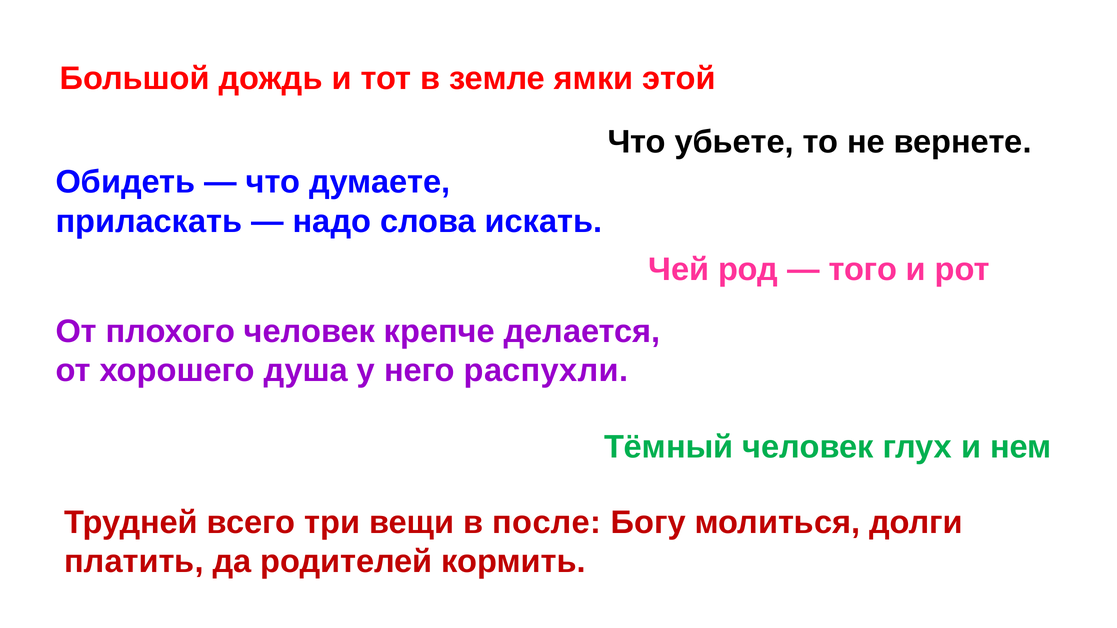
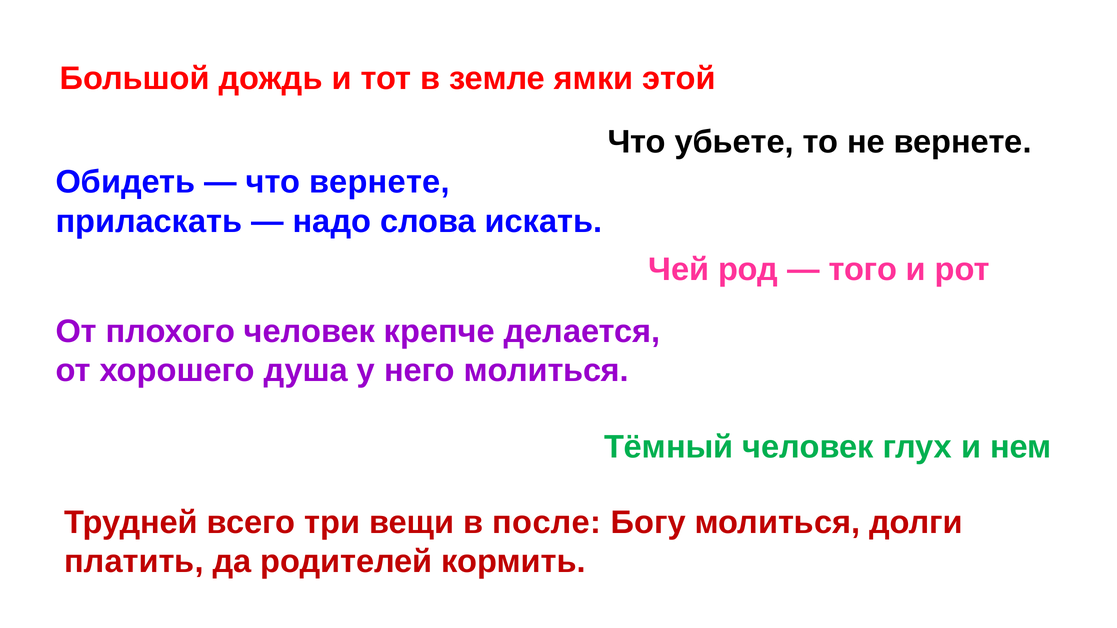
что думаете: думаете -> вернете (379, 182)
него распухли: распухли -> молиться (546, 371)
